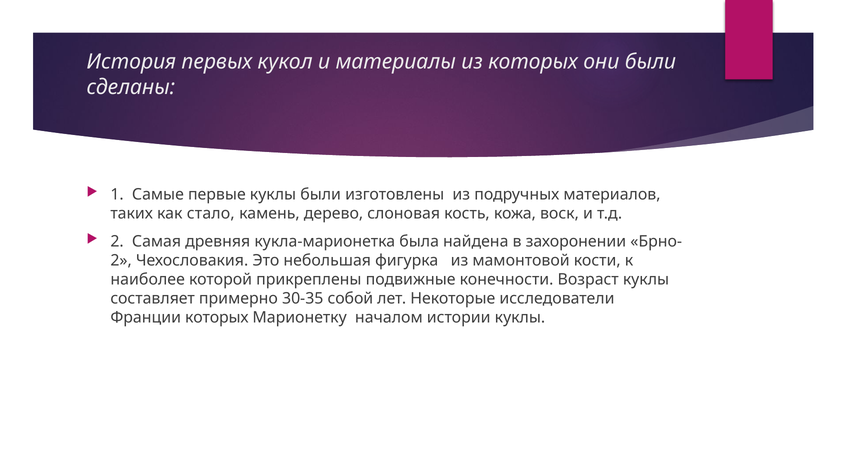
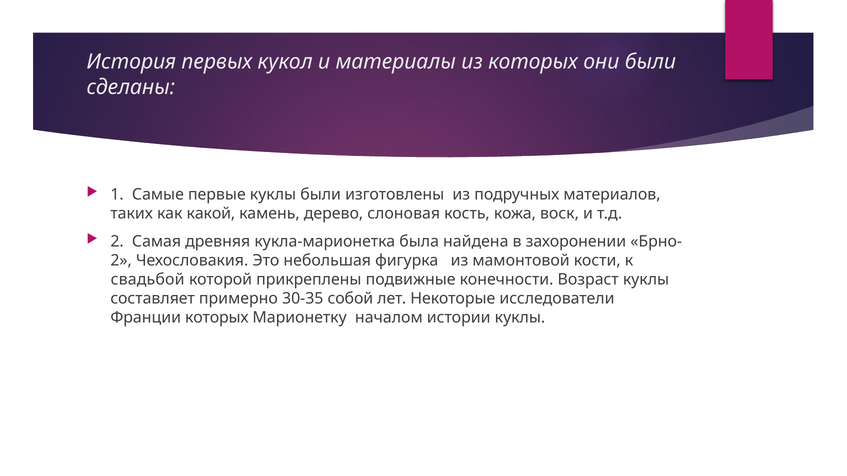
стало: стало -> какой (211, 214)
наиболее: наиболее -> свадьбой (148, 280)
